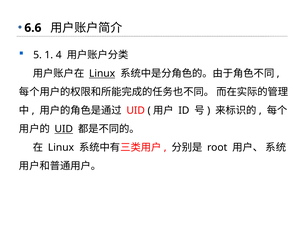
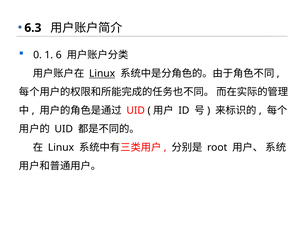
6.6: 6.6 -> 6.3 (33, 28)
5: 5 -> 0 (38, 55)
4: 4 -> 6 (59, 55)
UID underline: present -> none (64, 129)
